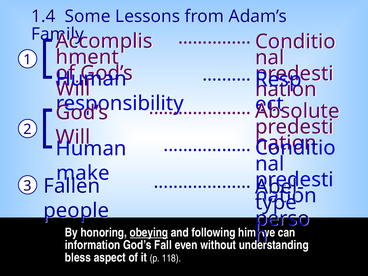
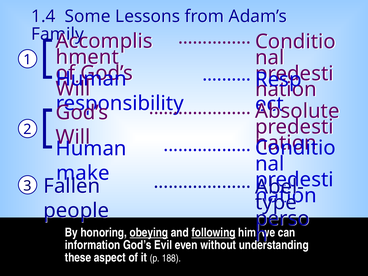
following underline: none -> present (214, 233)
Fall: Fall -> Evil (163, 245)
bless: bless -> these (78, 258)
118: 118 -> 188 (171, 258)
